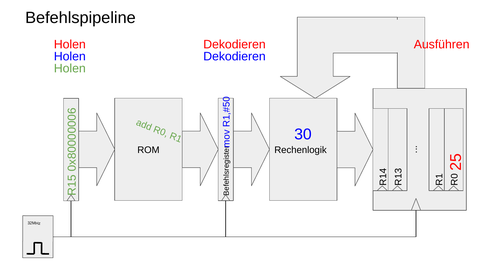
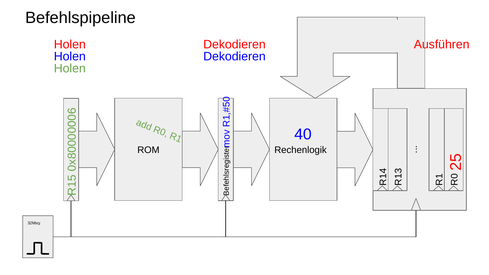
30: 30 -> 40 (303, 135)
